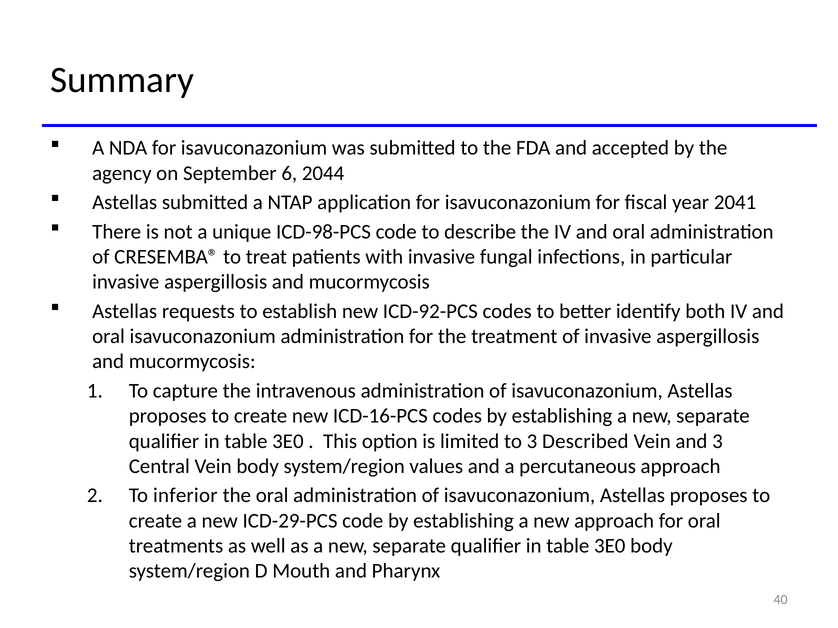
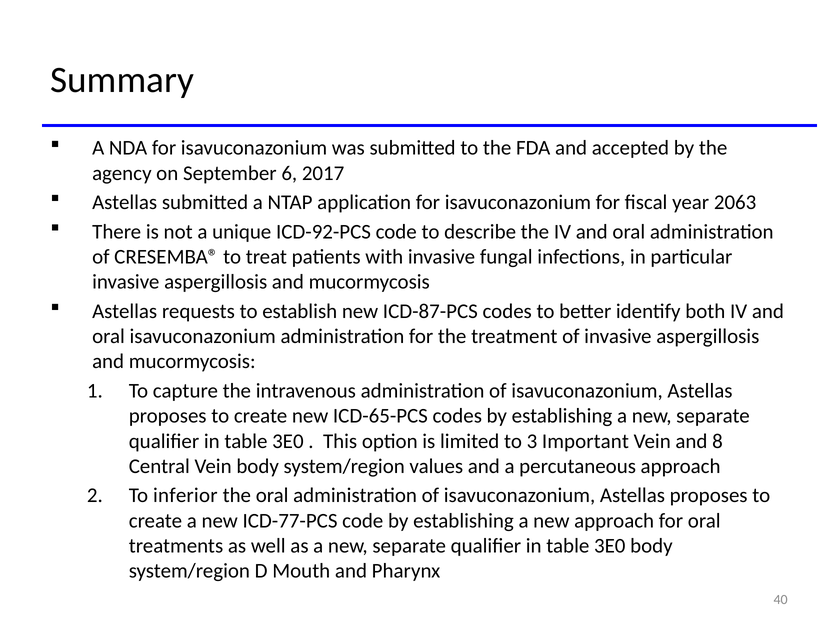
2044: 2044 -> 2017 (323, 173)
2041: 2041 -> 2063 (735, 203)
ICD-98-PCS: ICD-98-PCS -> ICD-92-PCS (324, 232)
ICD-92-PCS: ICD-92-PCS -> ICD-87-PCS (430, 312)
ICD-16-PCS: ICD-16-PCS -> ICD-65-PCS (380, 416)
Described: Described -> Important (585, 441)
and 3: 3 -> 8 (718, 441)
ICD-29-PCS: ICD-29-PCS -> ICD-77-PCS (290, 521)
